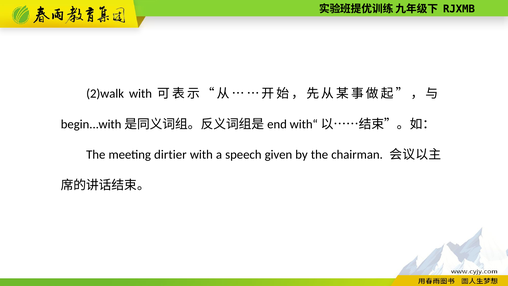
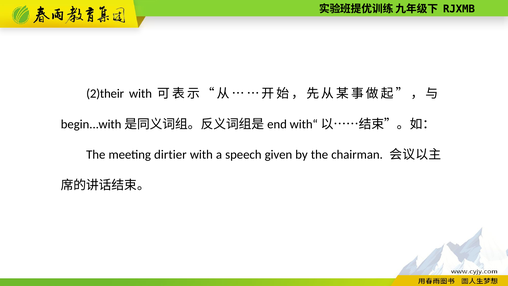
2)walk: 2)walk -> 2)their (105, 94)
